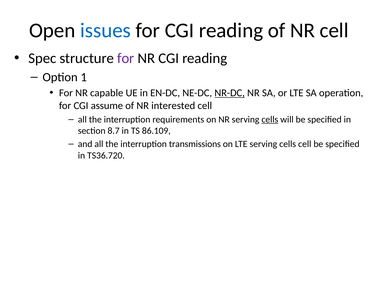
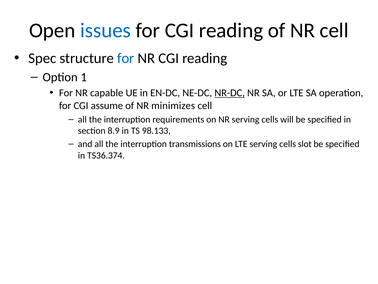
for colour: purple -> blue (126, 58)
interested: interested -> minimizes (173, 105)
cells underline: present -> none (270, 119)
8.7: 8.7 -> 8.9 (114, 131)
86.109: 86.109 -> 98.133 (156, 131)
cells cell: cell -> slot (305, 144)
TS36.720: TS36.720 -> TS36.374 (106, 155)
